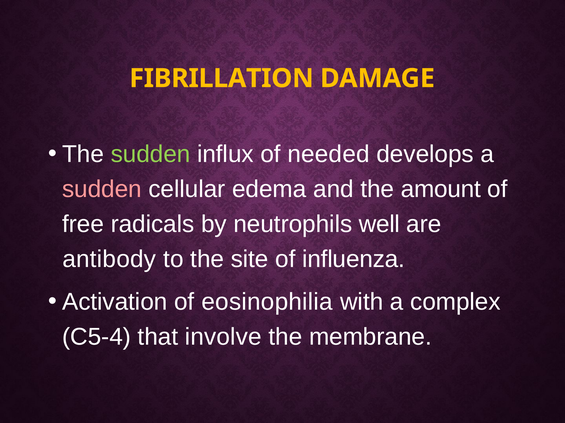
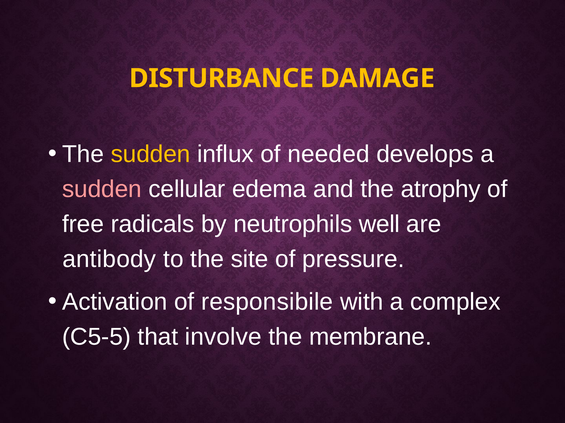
FIBRILLATION: FIBRILLATION -> DISTURBANCE (222, 78)
sudden colour: light green -> yellow (151, 154)
amount: amount -> atrophy (441, 189)
influenza: influenza -> pressure (353, 260)
eosinophilia: eosinophilia -> responsibile (267, 302)
C5-4: C5-4 -> C5-5 (97, 337)
